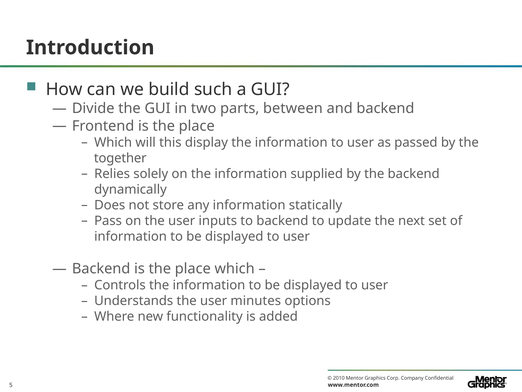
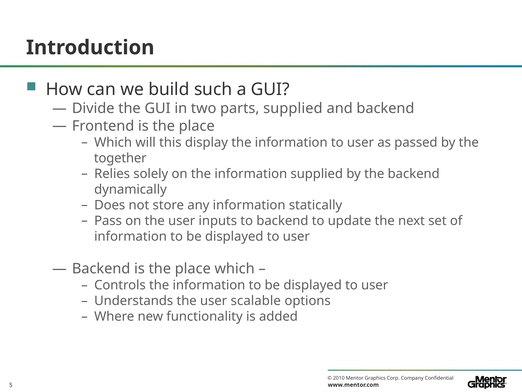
parts between: between -> supplied (293, 108)
minutes: minutes -> scalable (256, 301)
